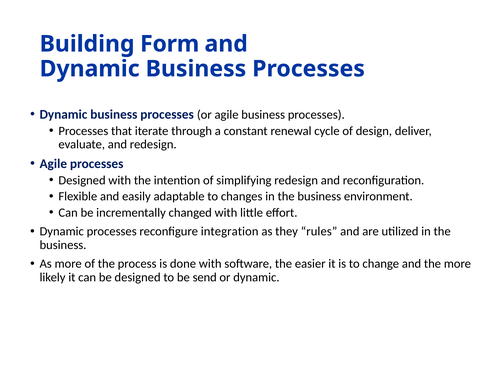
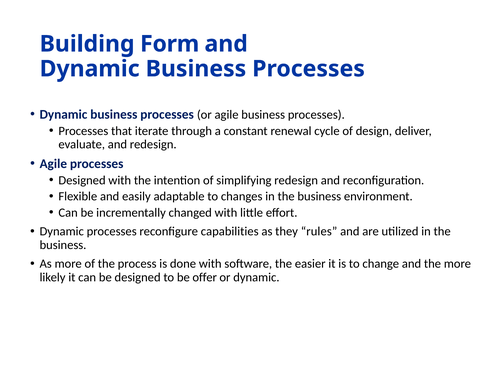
integration: integration -> capabilities (230, 232)
send: send -> offer (205, 278)
